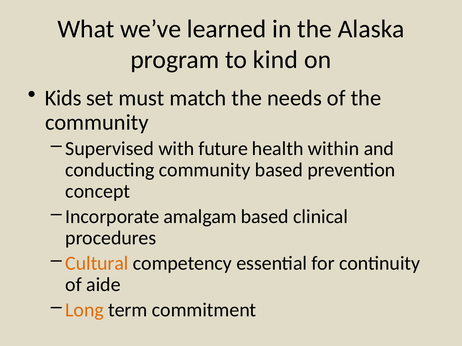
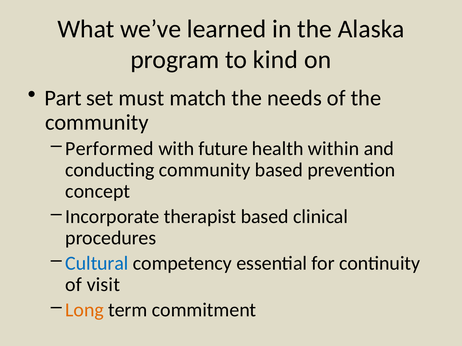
Kids: Kids -> Part (63, 98)
Supervised: Supervised -> Performed (109, 149)
amalgam: amalgam -> therapist (200, 217)
Cultural colour: orange -> blue (97, 264)
aide: aide -> visit (103, 285)
